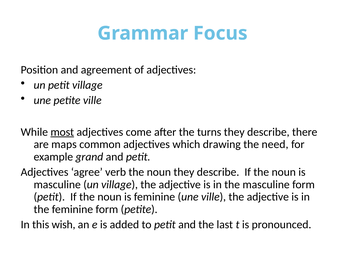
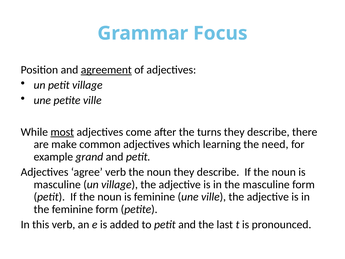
agreement underline: none -> present (106, 70)
maps: maps -> make (64, 144)
drawing: drawing -> learning (222, 144)
this wish: wish -> verb (64, 224)
